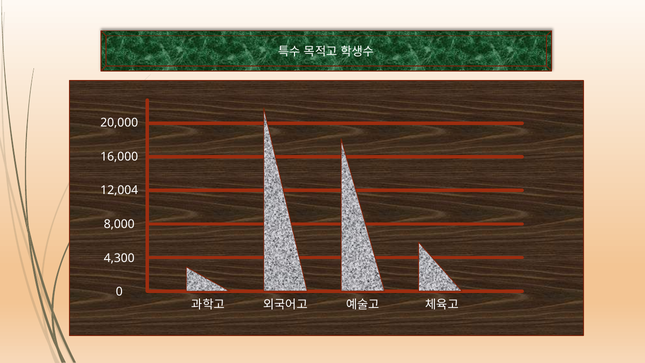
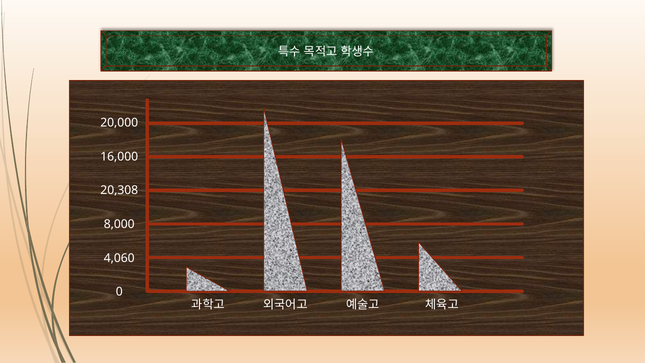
12,004: 12,004 -> 20,308 (119, 190)
4,300: 4,300 -> 4,060 (119, 258)
